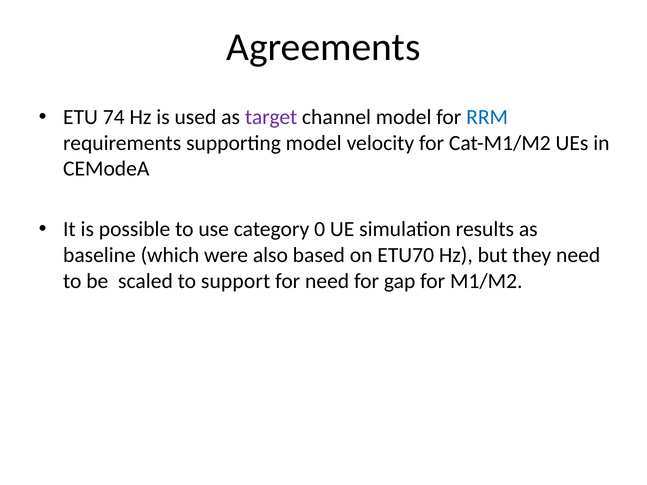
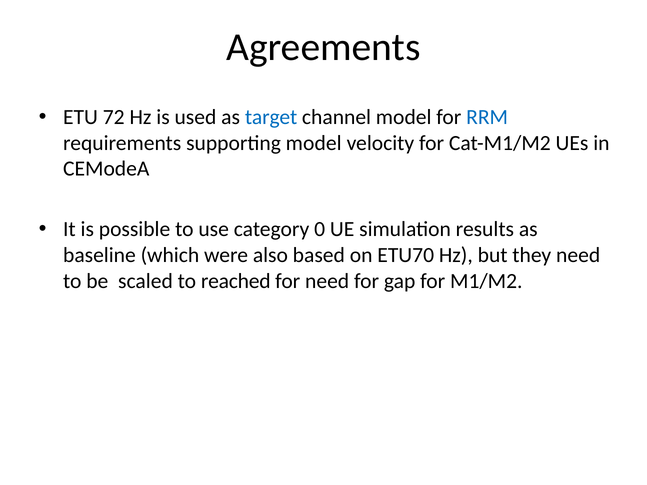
74: 74 -> 72 (114, 117)
target colour: purple -> blue (271, 117)
support: support -> reached (236, 281)
